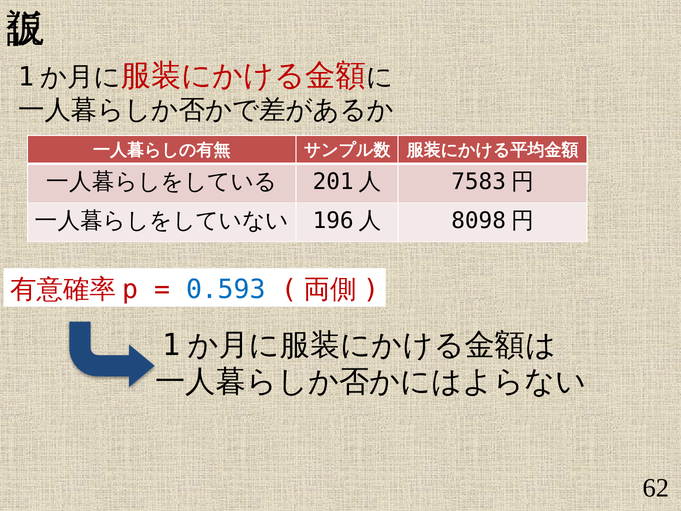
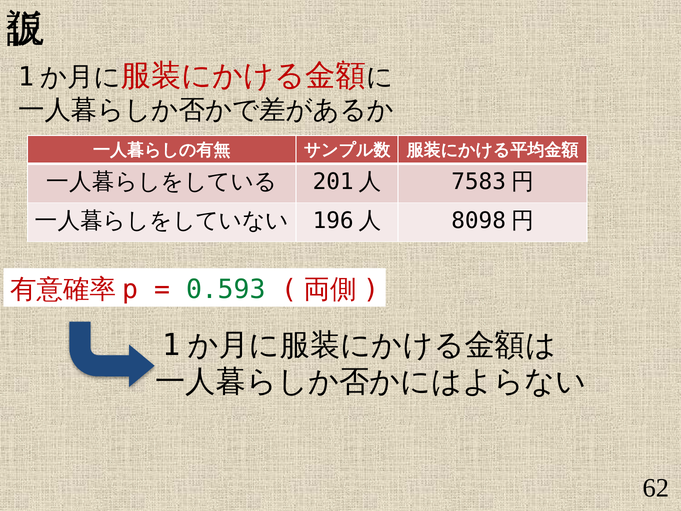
0.593 colour: blue -> green (226, 289)
